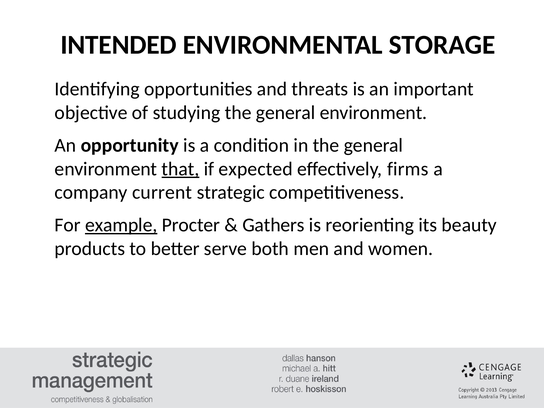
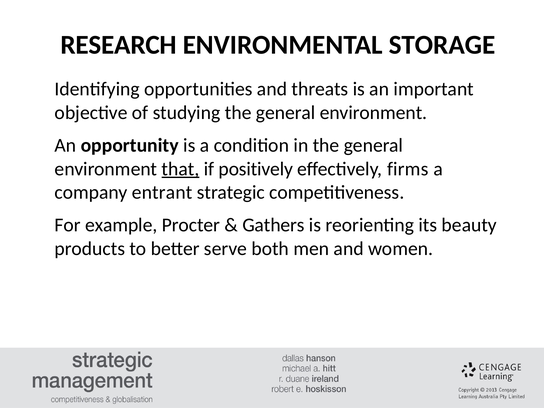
INTENDED: INTENDED -> RESEARCH (119, 45)
expected: expected -> positively (256, 169)
current: current -> entrant (162, 192)
example underline: present -> none (121, 225)
